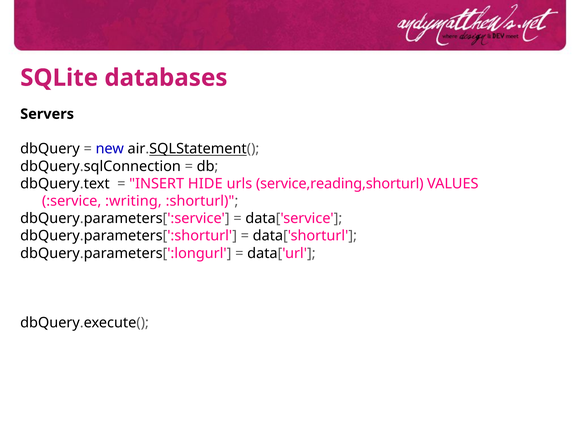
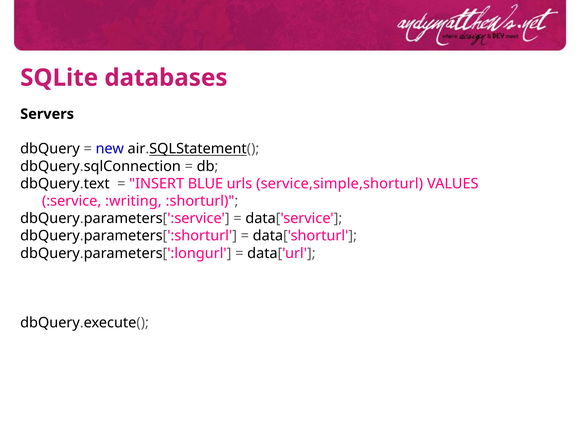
HIDE: HIDE -> BLUE (205, 184)
service,reading,shorturl: service,reading,shorturl -> service,simple,shorturl (340, 184)
